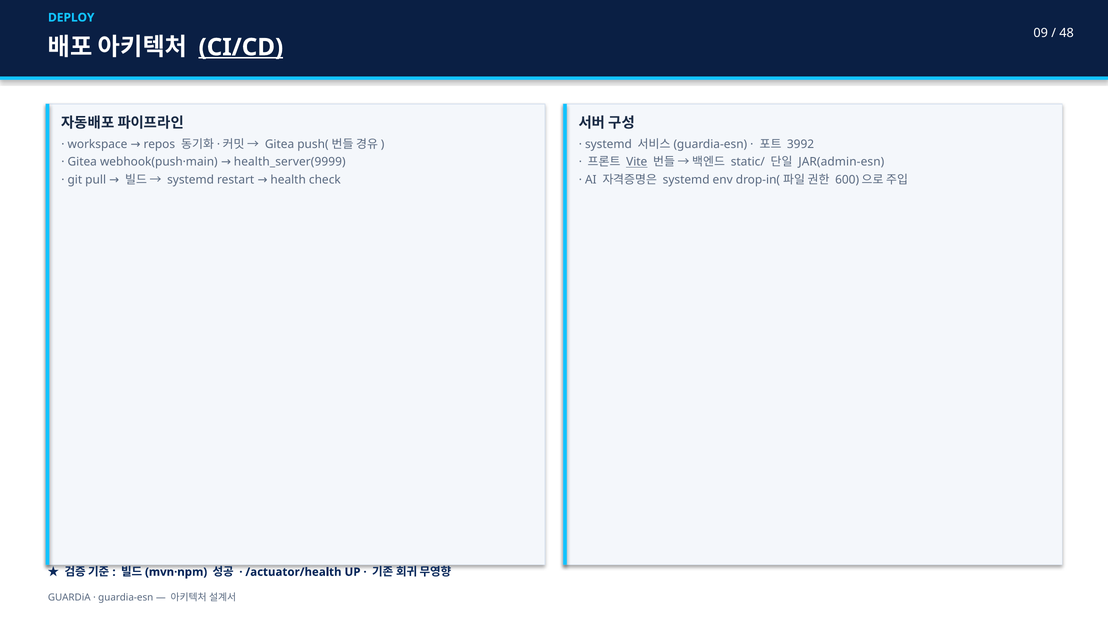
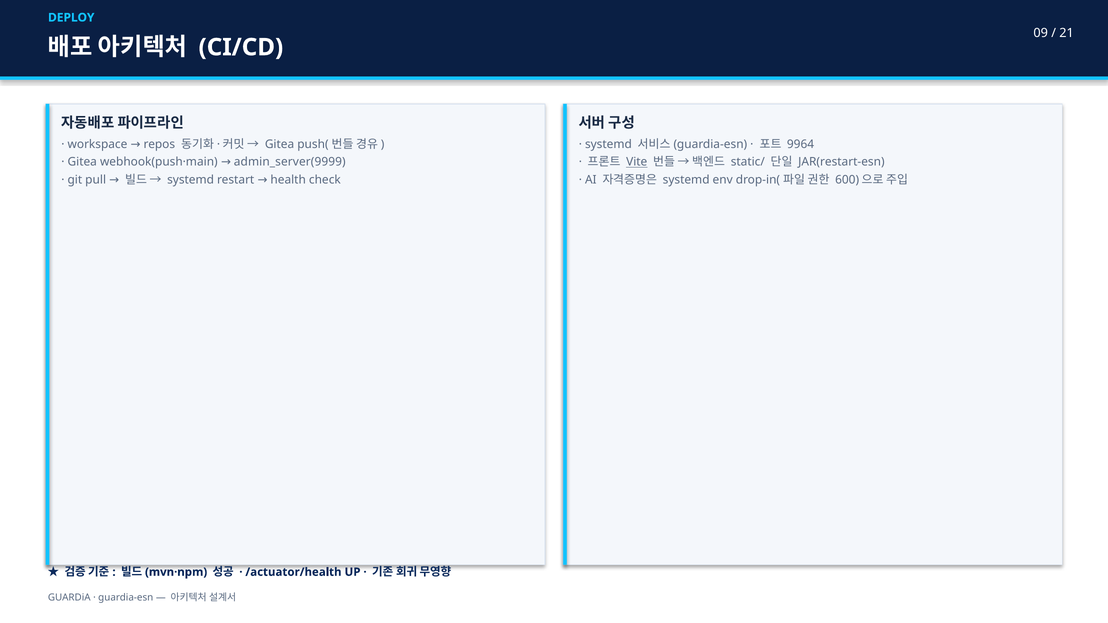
48: 48 -> 21 (1067, 33)
CI/CD underline: present -> none (241, 47)
3992: 3992 -> 9964 (801, 144)
health_server(9999: health_server(9999 -> admin_server(9999 (290, 162)
JAR(admin-esn: JAR(admin-esn -> JAR(restart-esn (841, 162)
